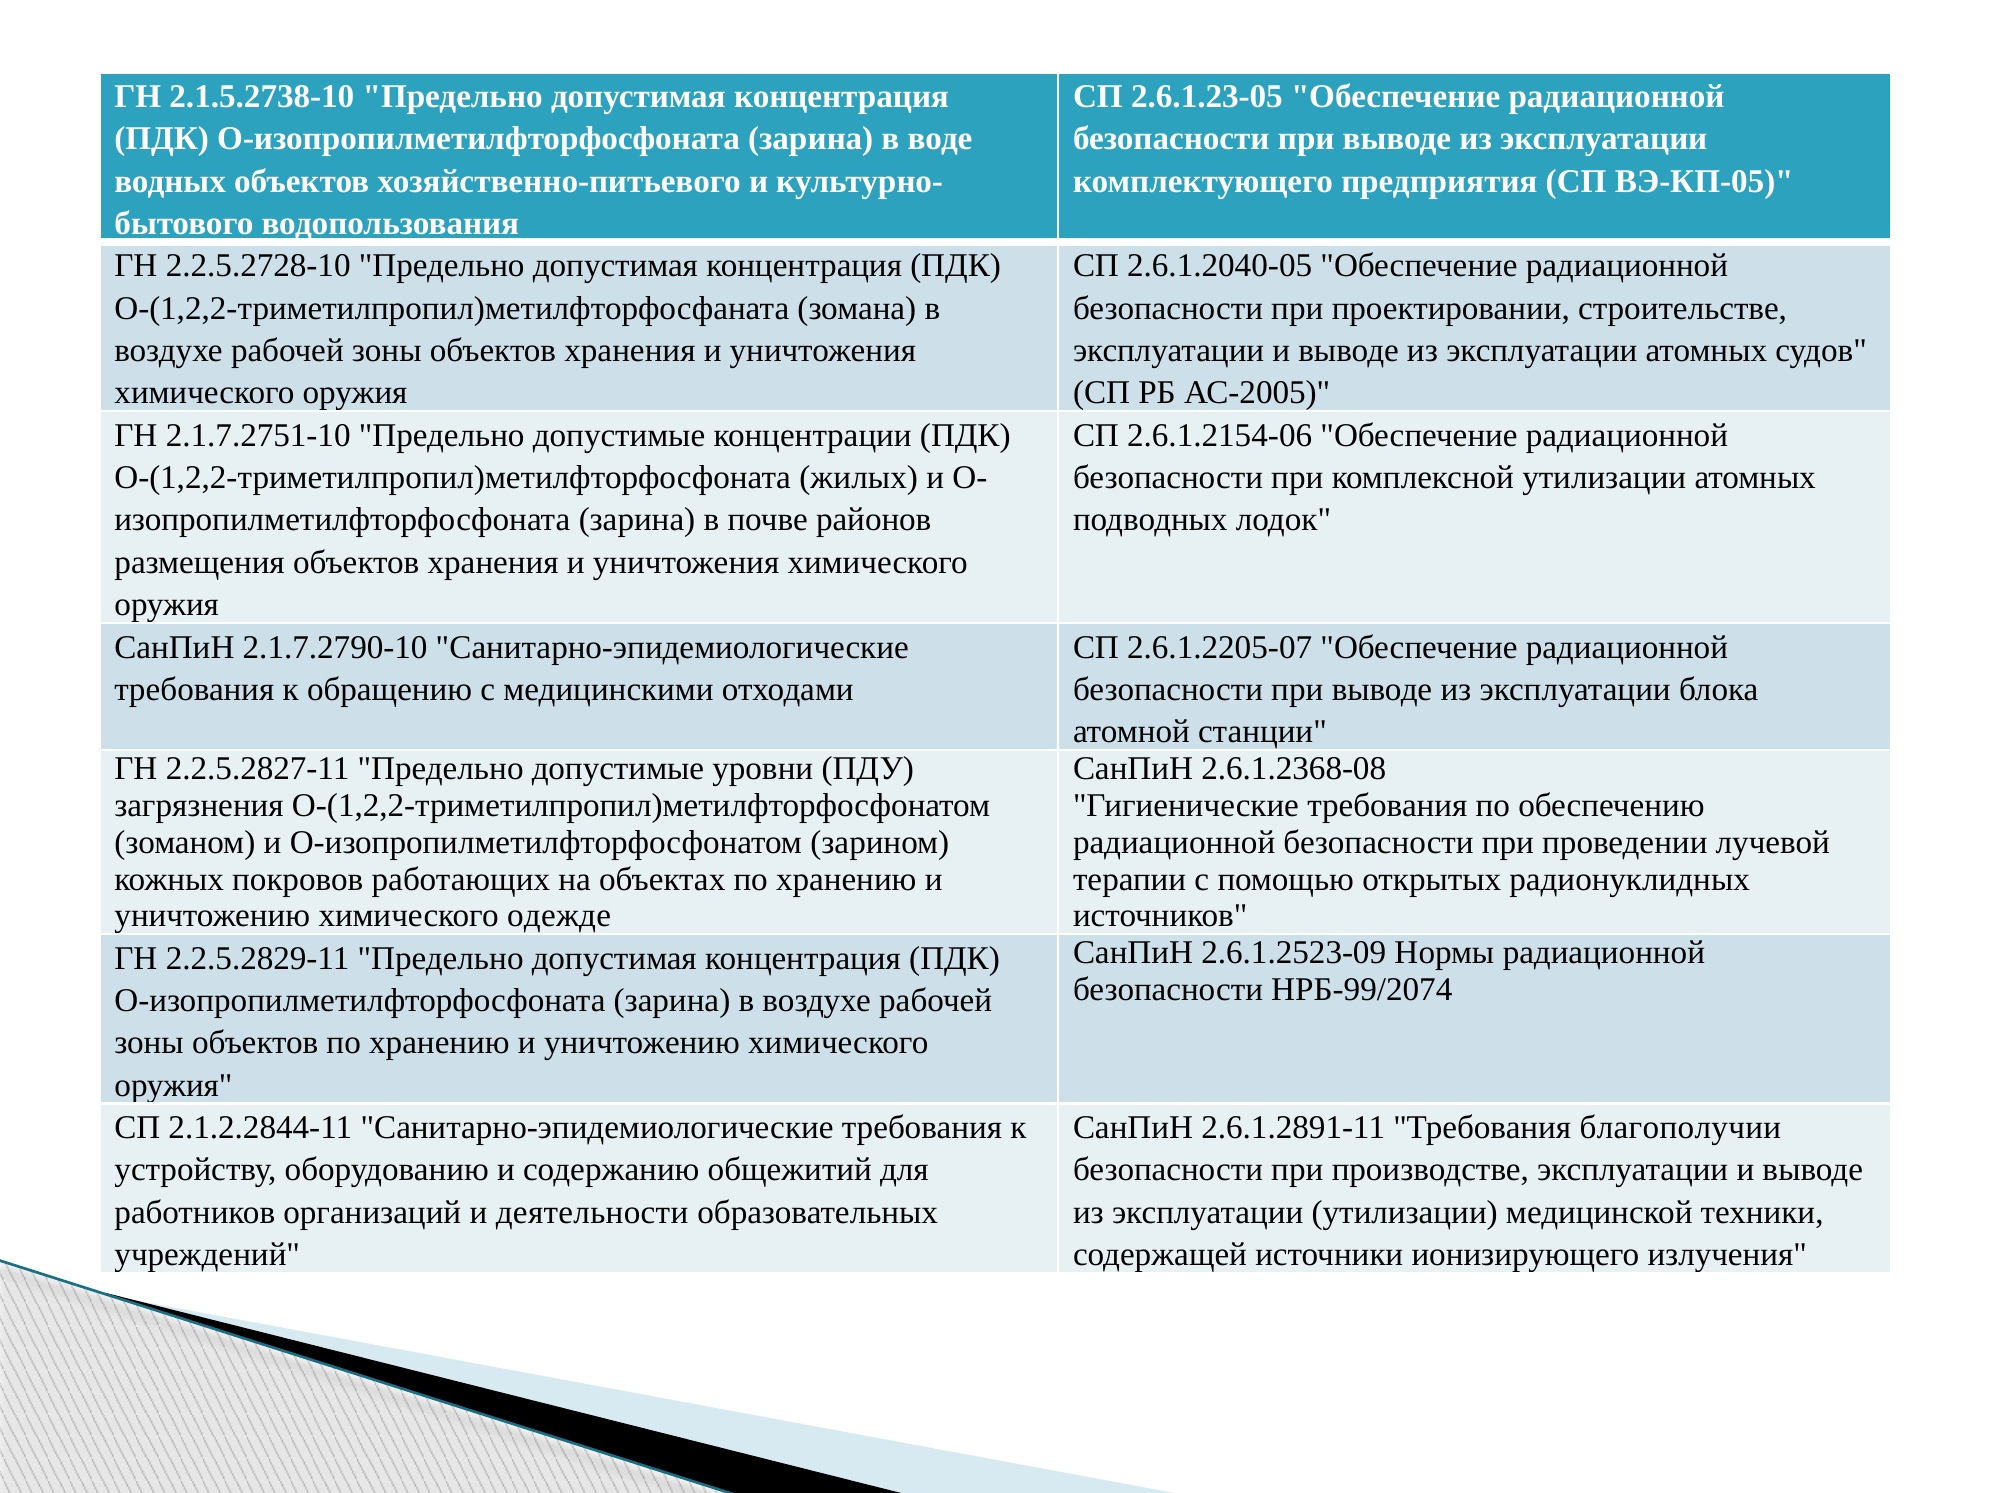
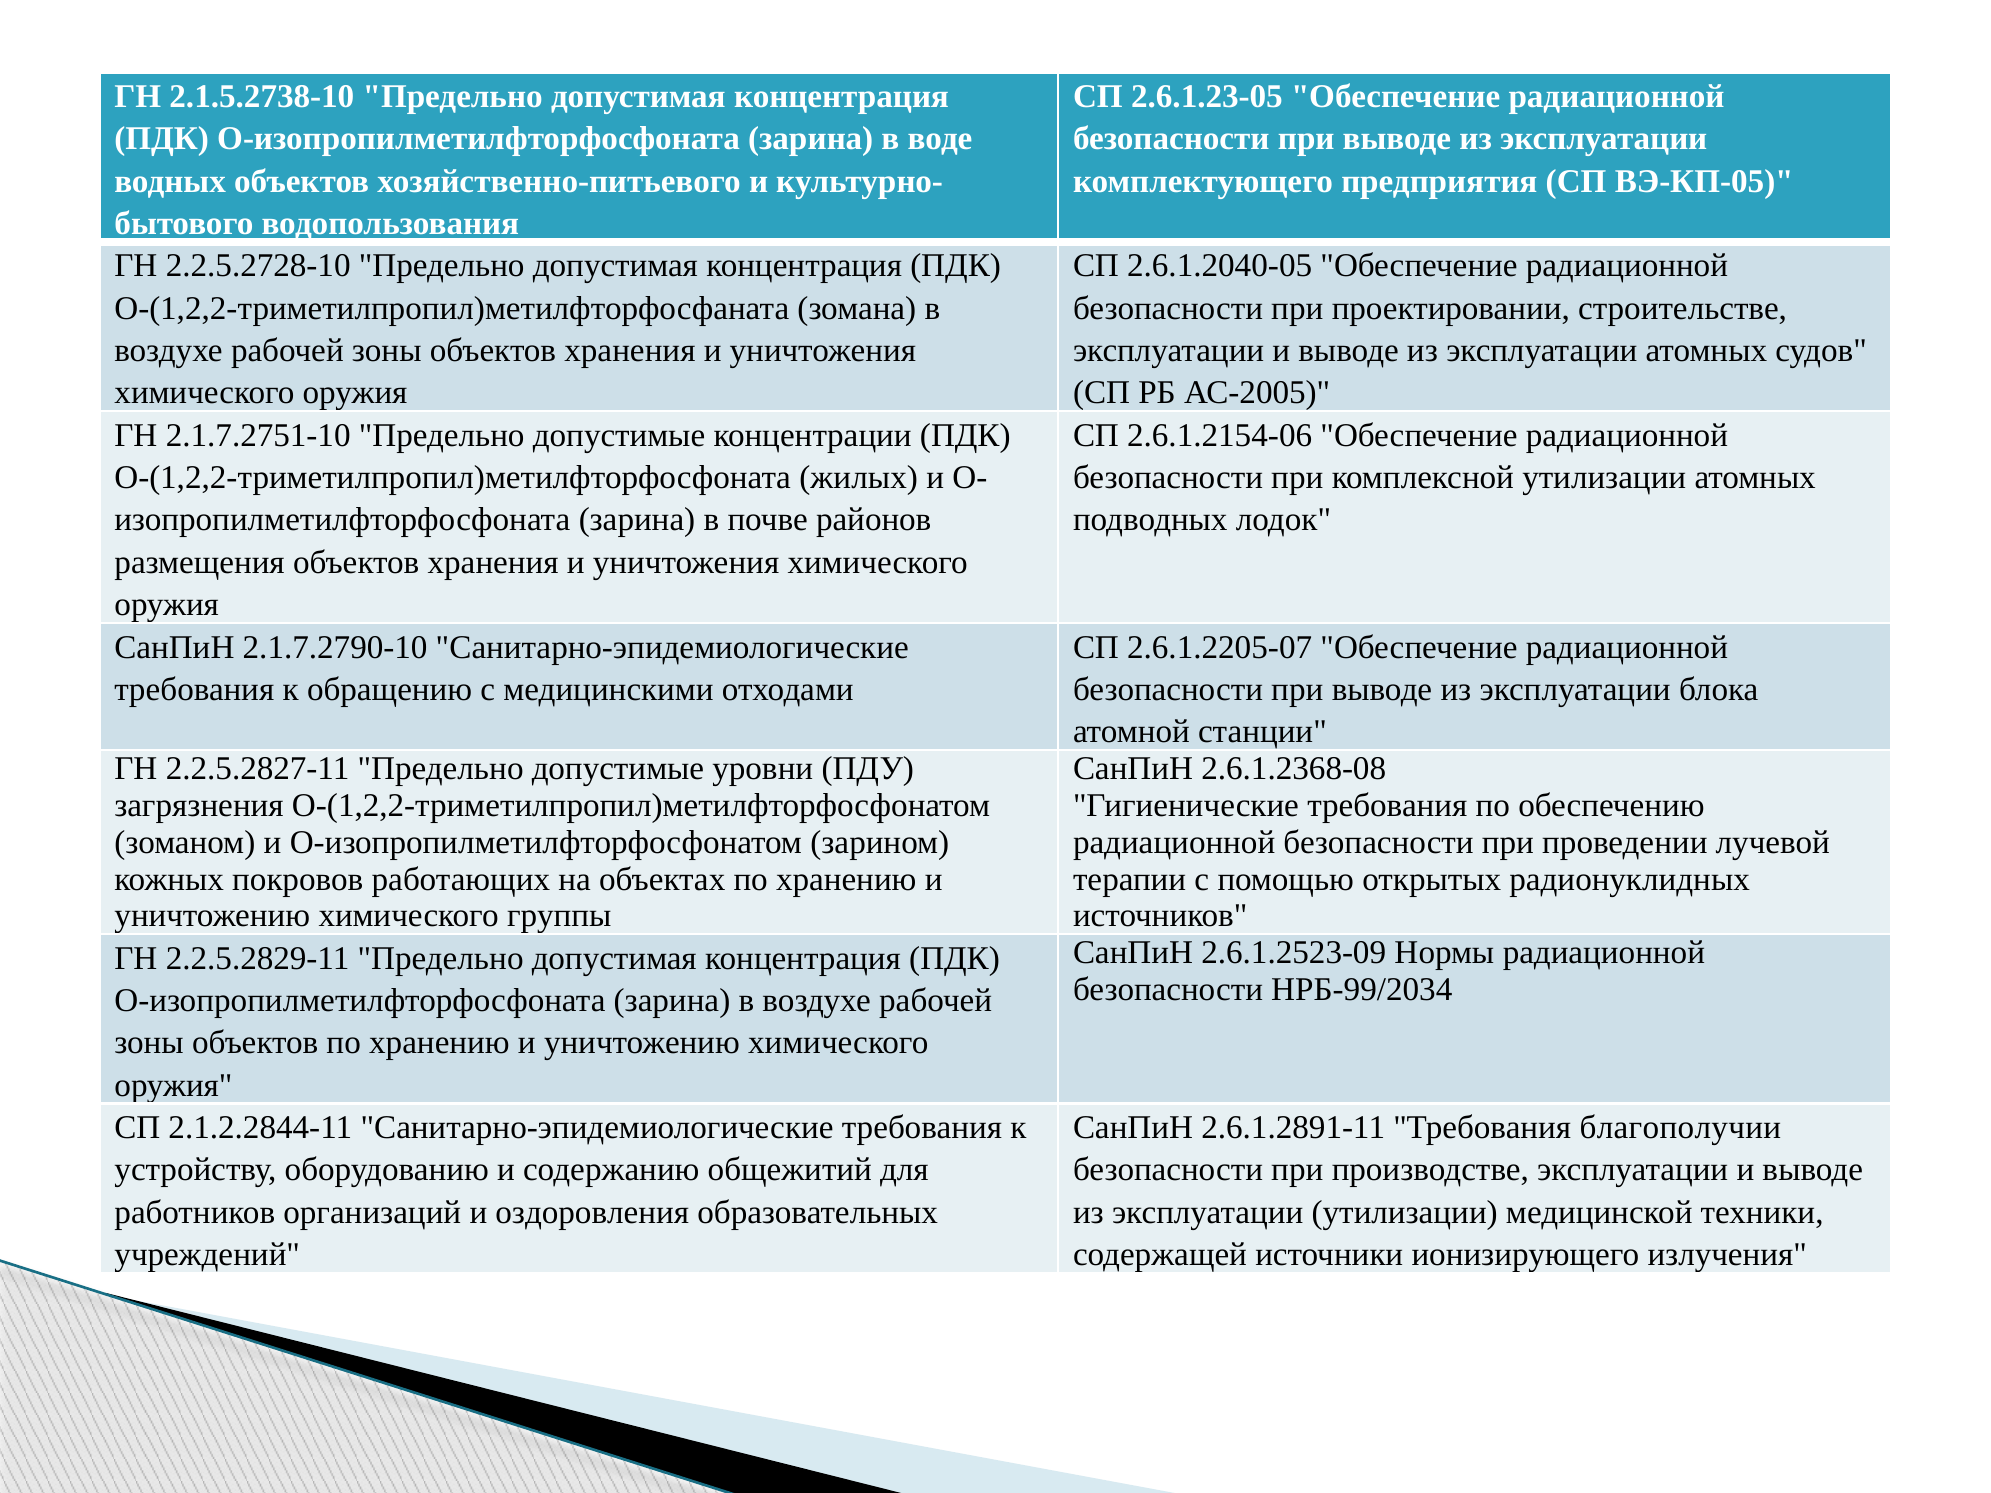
одежде: одежде -> группы (559, 916)
НРБ-99/2074: НРБ-99/2074 -> НРБ-99/2034 (1362, 990)
деятельности: деятельности -> оздоровления (592, 1213)
